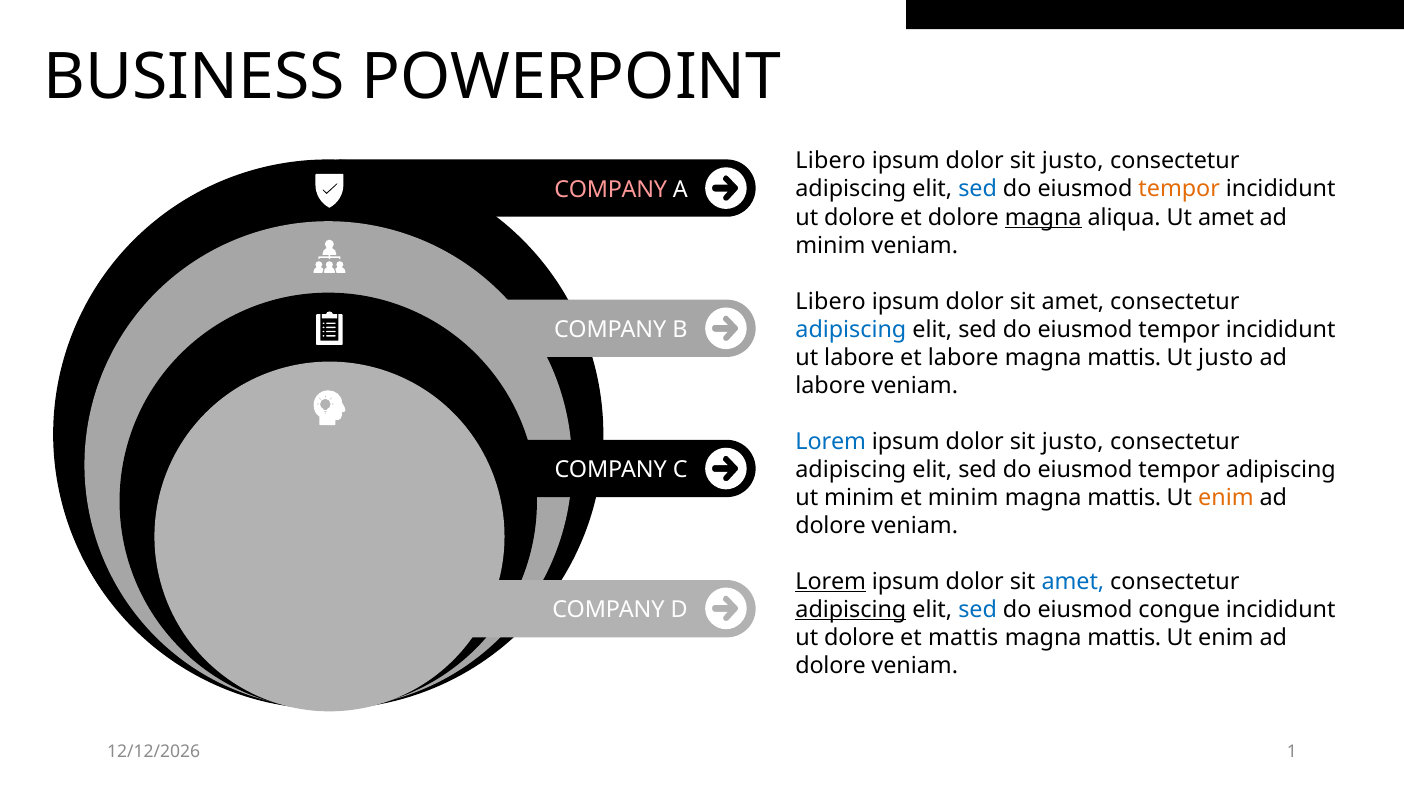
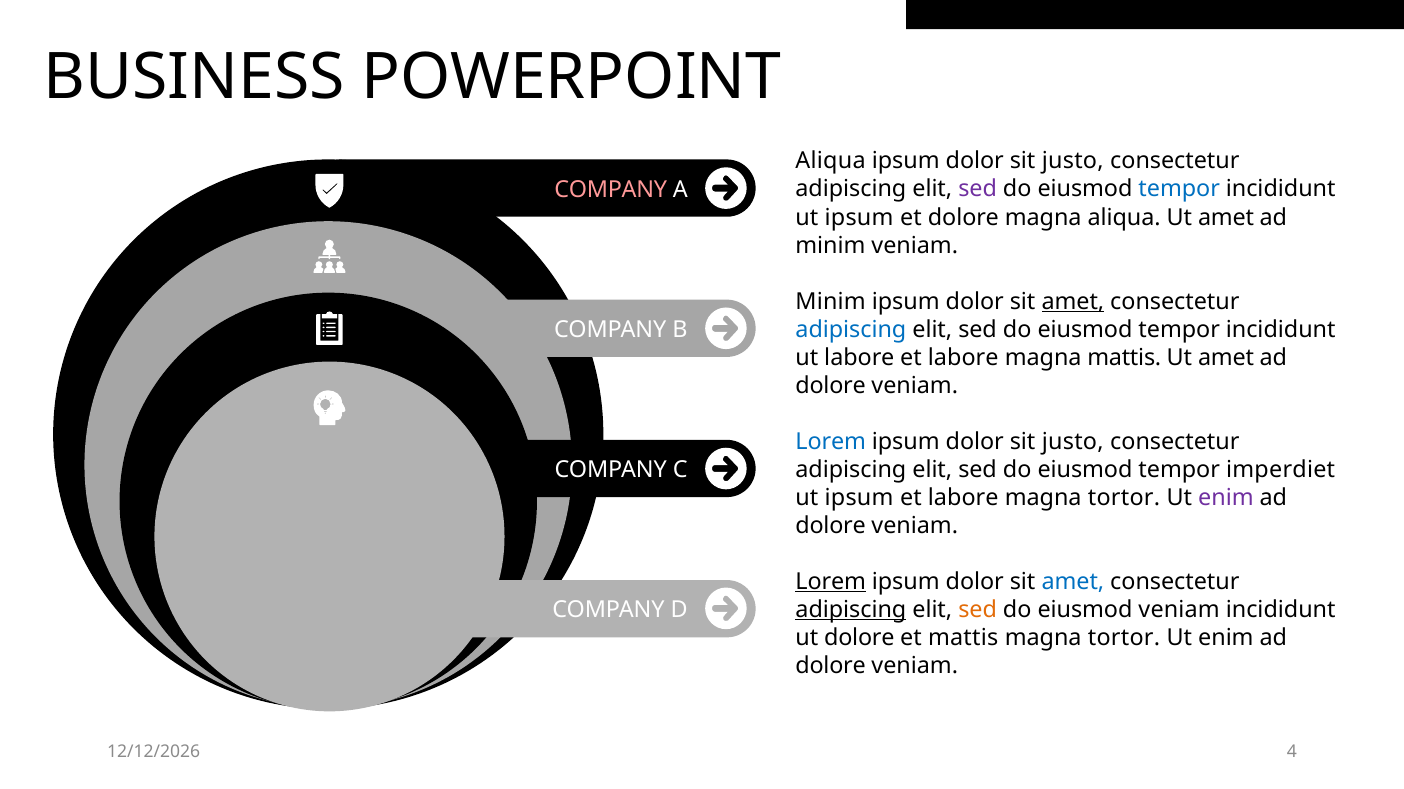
Libero: Libero -> Aliqua (831, 161)
sed colour: blue -> purple (978, 189)
tempor colour: orange -> blue (1179, 189)
dolore: dolore -> ipsum (859, 218)
magna underline: present -> none (1043, 218)
Libero: Libero -> Minim (831, 302)
amet underline: none -> present (1073, 302)
justo: justo -> amet (1226, 358)
labore: labore -> dolore (831, 386)
tempor adipiscing: adipiscing -> imperdiet (1281, 470)
minim: minim -> ipsum (859, 498)
minim: minim -> labore (963, 498)
mattis: mattis -> tortor (1124, 498)
enim colour: orange -> purple (1226, 498)
sed colour: blue -> orange (978, 610)
eiusmod congue: congue -> veniam (1179, 610)
mattis: mattis -> tortor (1124, 638)
1: 1 -> 4 (1292, 753)
